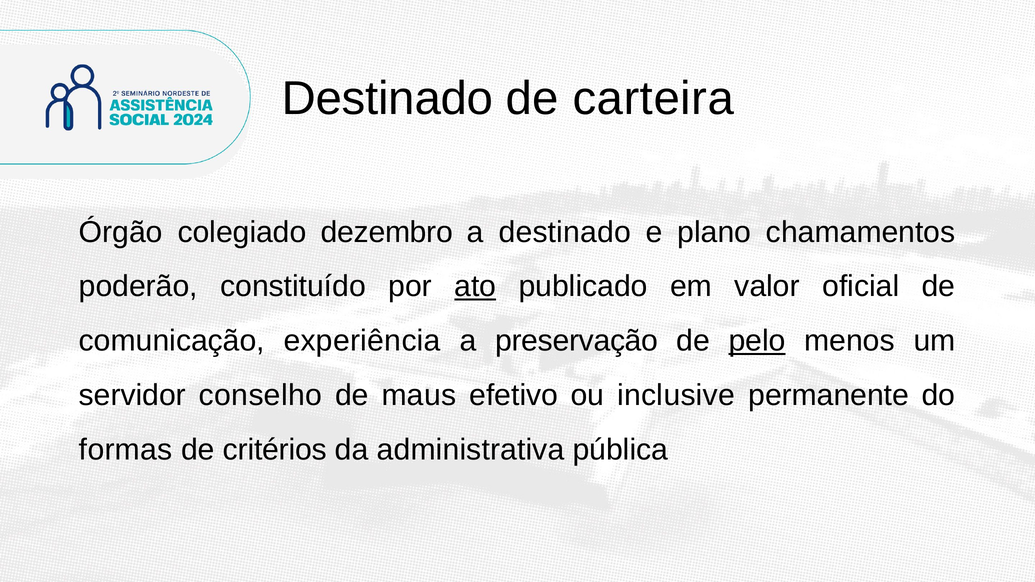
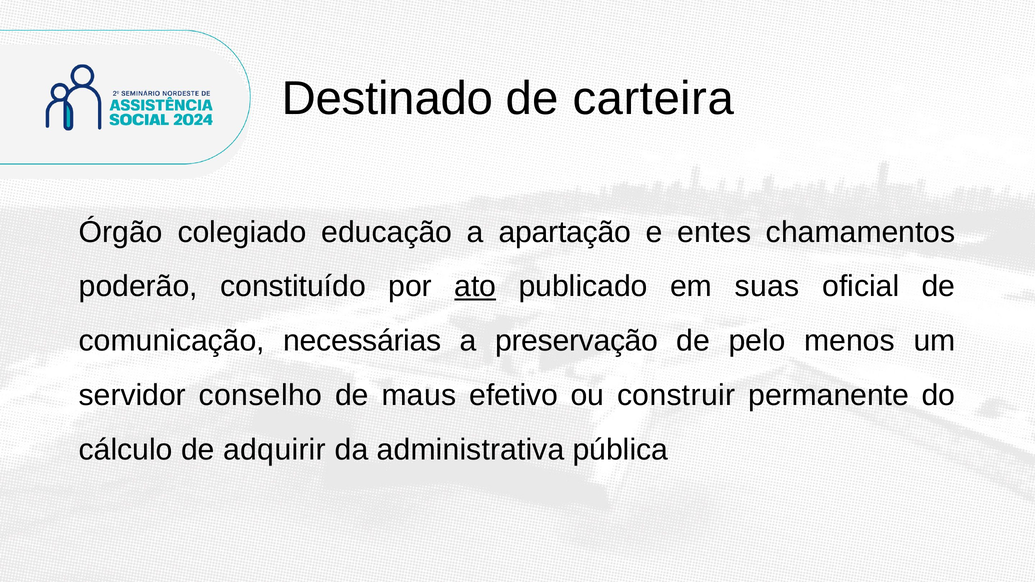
dezembro: dezembro -> educação (387, 232)
a destinado: destinado -> apartação (565, 232)
plano: plano -> entes (714, 232)
valor: valor -> suas (767, 287)
experiência: experiência -> necessárias (362, 341)
pelo underline: present -> none (757, 341)
inclusive: inclusive -> construir (676, 395)
formas: formas -> cálculo (126, 450)
critérios: critérios -> adquirir (275, 450)
